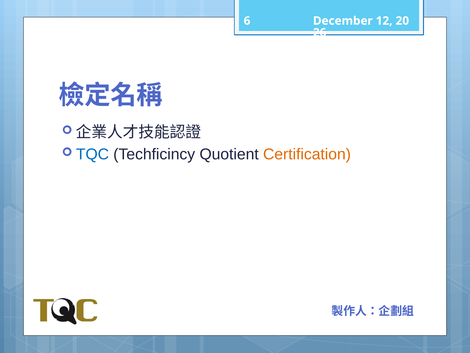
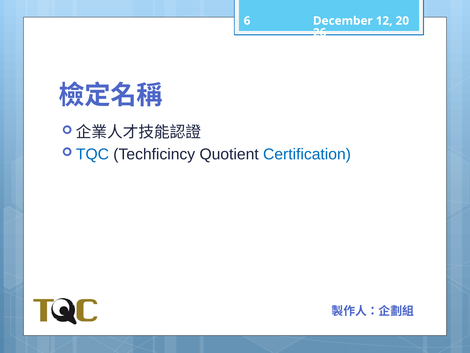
Certification colour: orange -> blue (307, 154)
